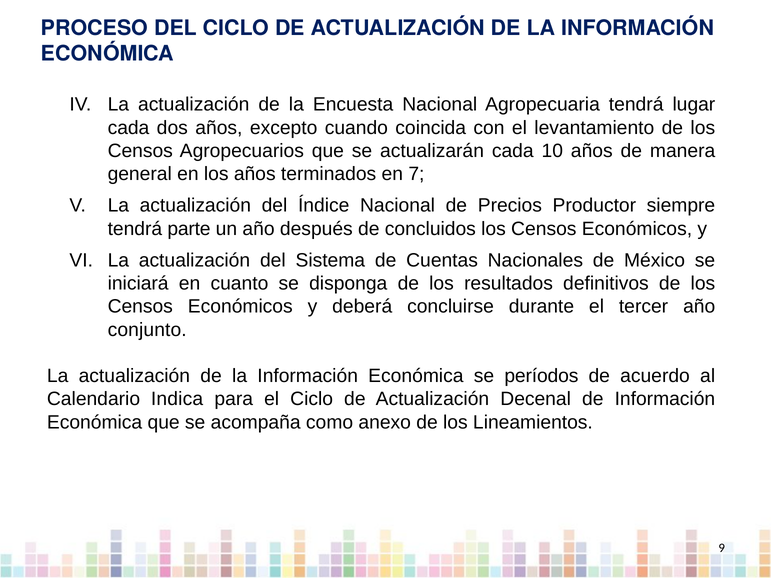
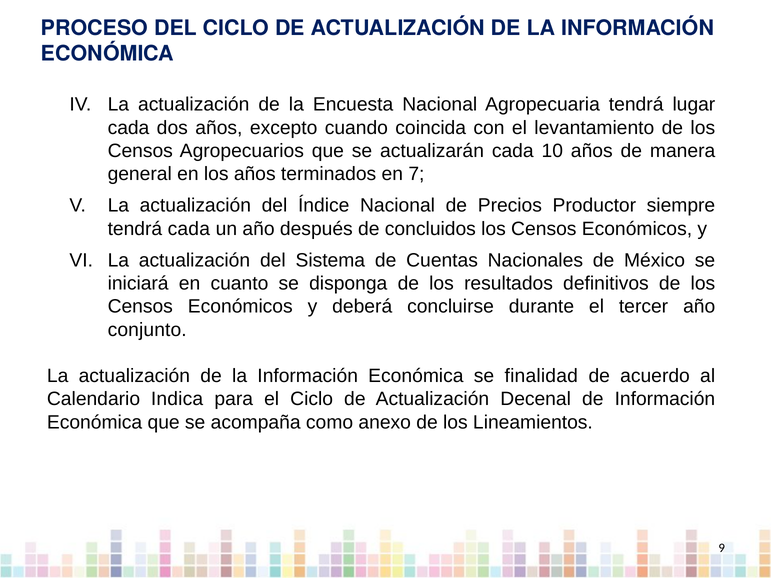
tendrá parte: parte -> cada (189, 229)
períodos: períodos -> finalidad (541, 376)
